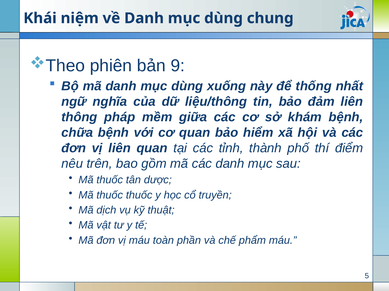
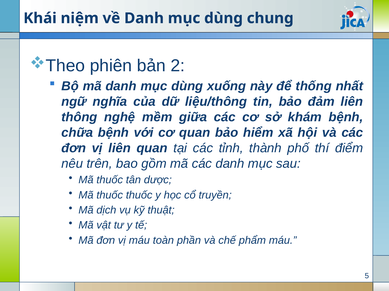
9: 9 -> 2 (178, 66)
pháp: pháp -> nghệ (120, 117)
